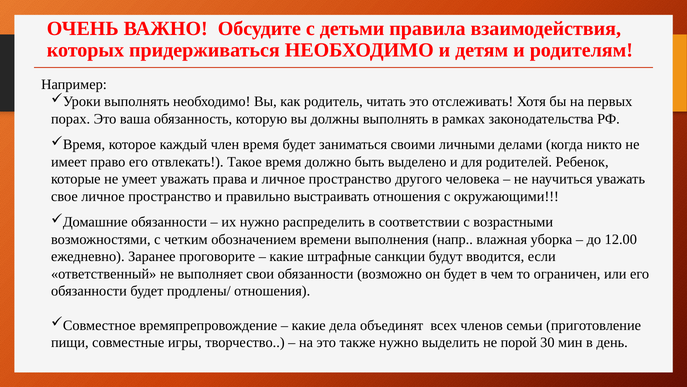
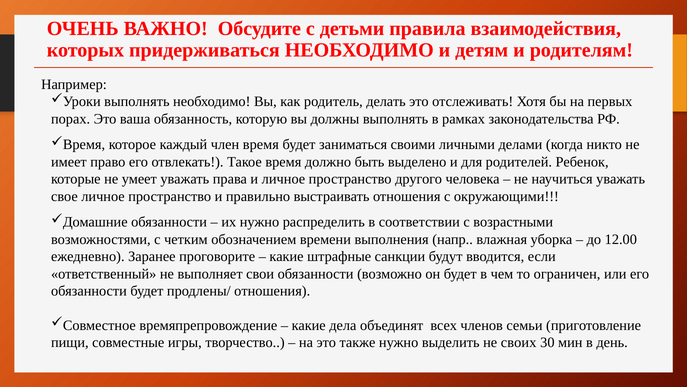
читать: читать -> делать (386, 102)
порой: порой -> своих (519, 342)
